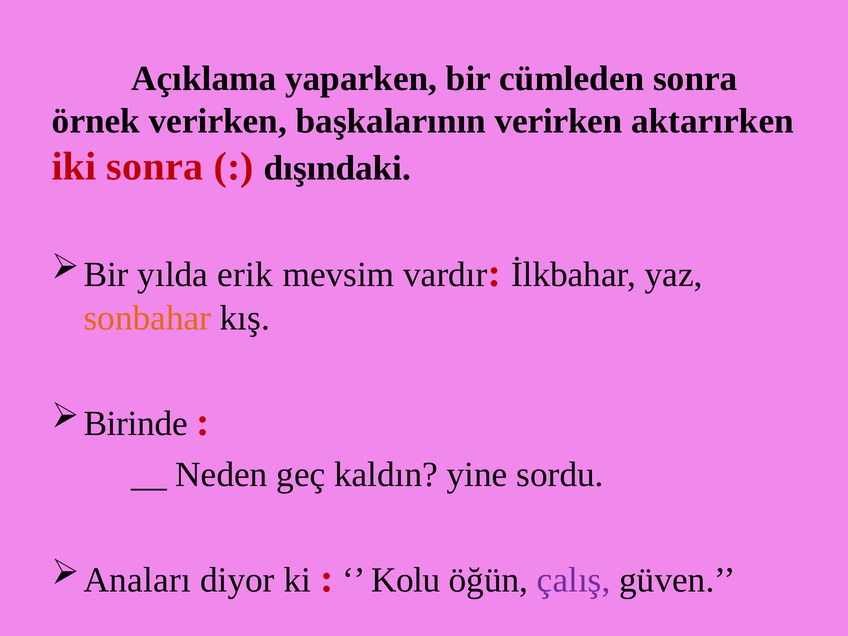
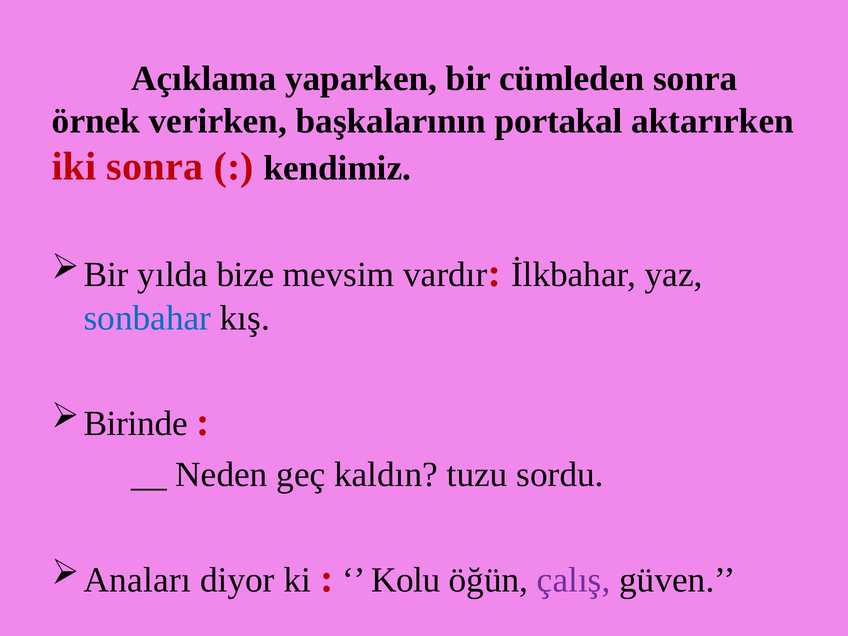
başkalarının verirken: verirken -> portakal (559, 121)
dışındaki: dışındaki -> kendimiz (337, 168)
erik: erik -> bize (246, 275)
sonbahar colour: orange -> blue (147, 318)
yine: yine -> tuzu (477, 475)
